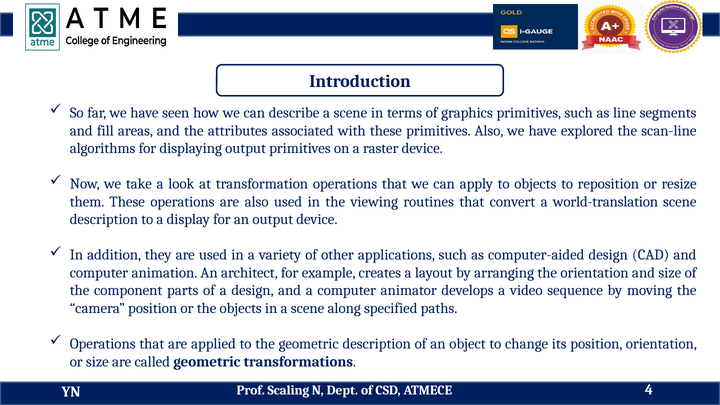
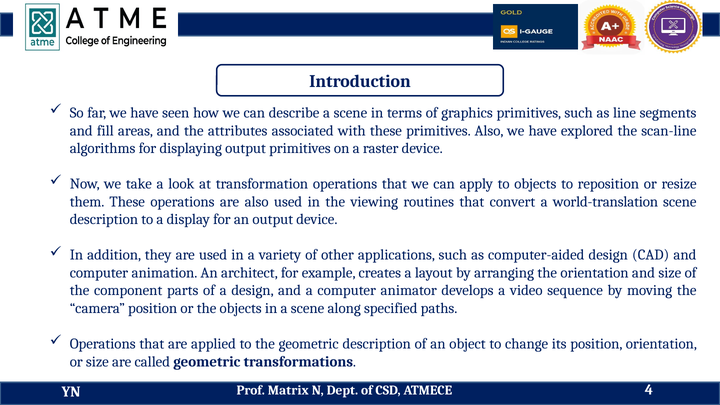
Scaling: Scaling -> Matrix (288, 391)
